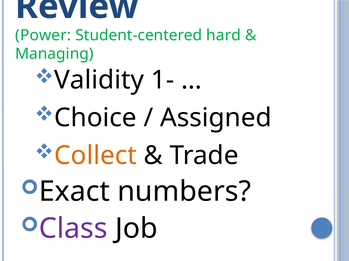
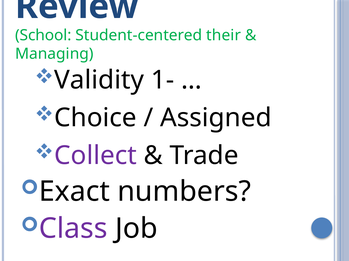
Power: Power -> School (43, 35)
hard: hard -> their (224, 35)
Collect colour: orange -> purple (95, 156)
